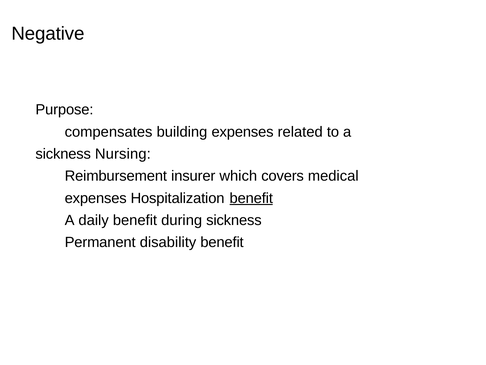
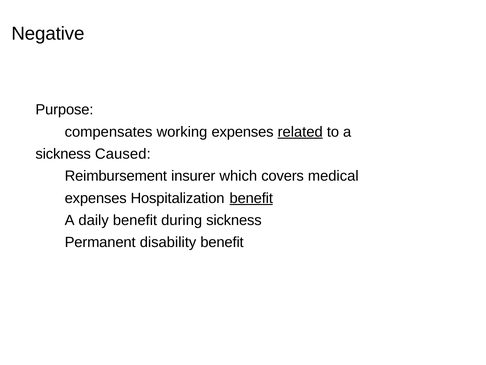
building: building -> working (182, 132)
related underline: none -> present (300, 132)
Nursing: Nursing -> Caused (123, 154)
